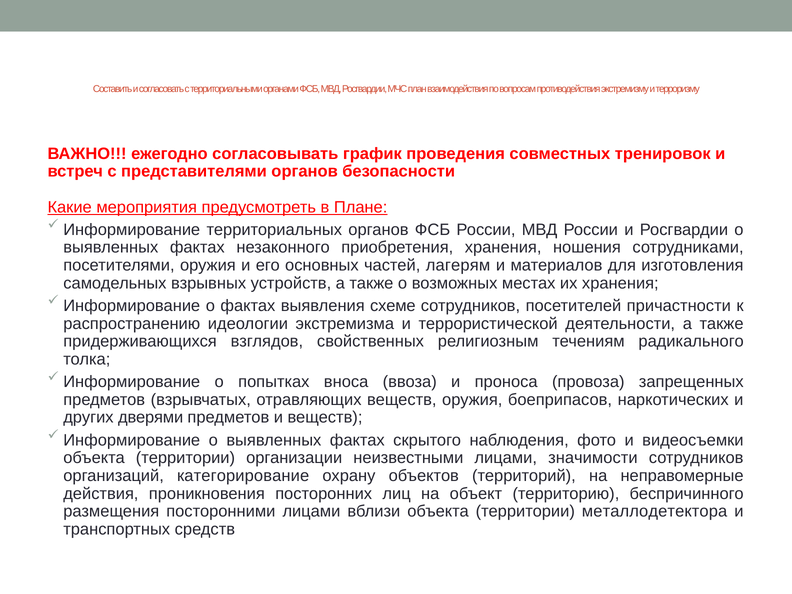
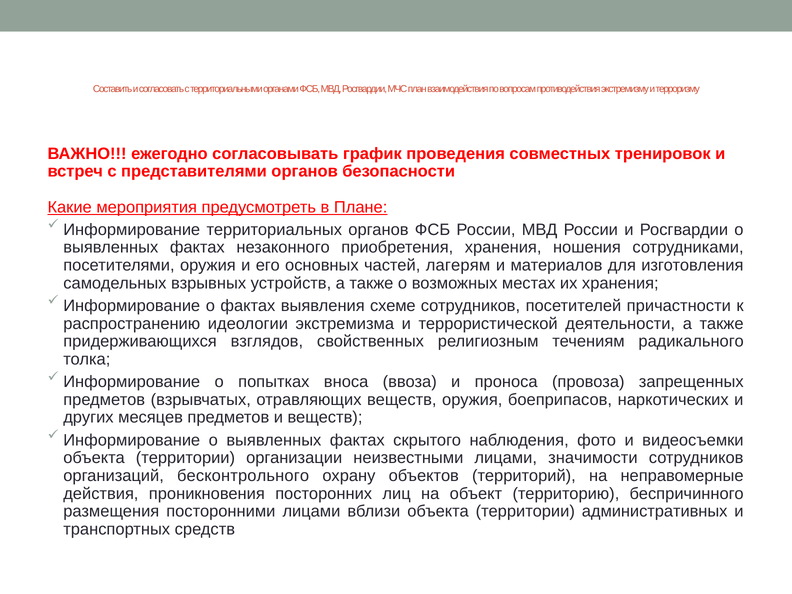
дверями: дверями -> месяцев (151, 418)
категорирование: категорирование -> бесконтрольного (243, 476)
металлодетектора: металлодетектора -> административных (655, 511)
